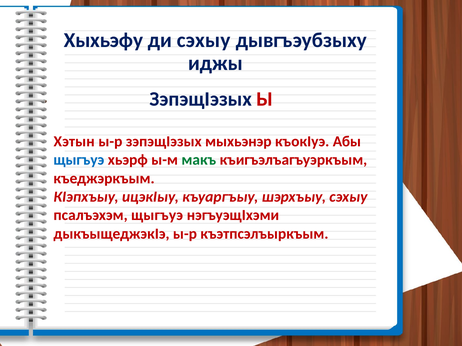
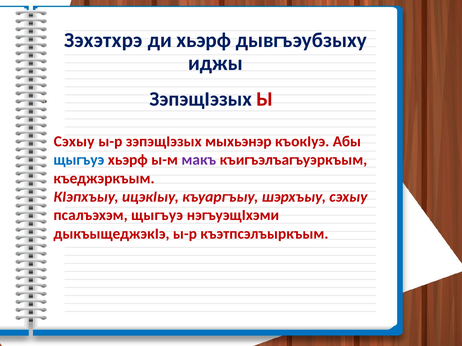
Хыхьэфу: Хыхьэфу -> Зэхэтхрэ (103, 40)
ди сэхыу: сэхыу -> хьэрф (204, 40)
Хэтын: Хэтын -> Сэхыу (74, 142)
макъ colour: green -> purple (199, 160)
